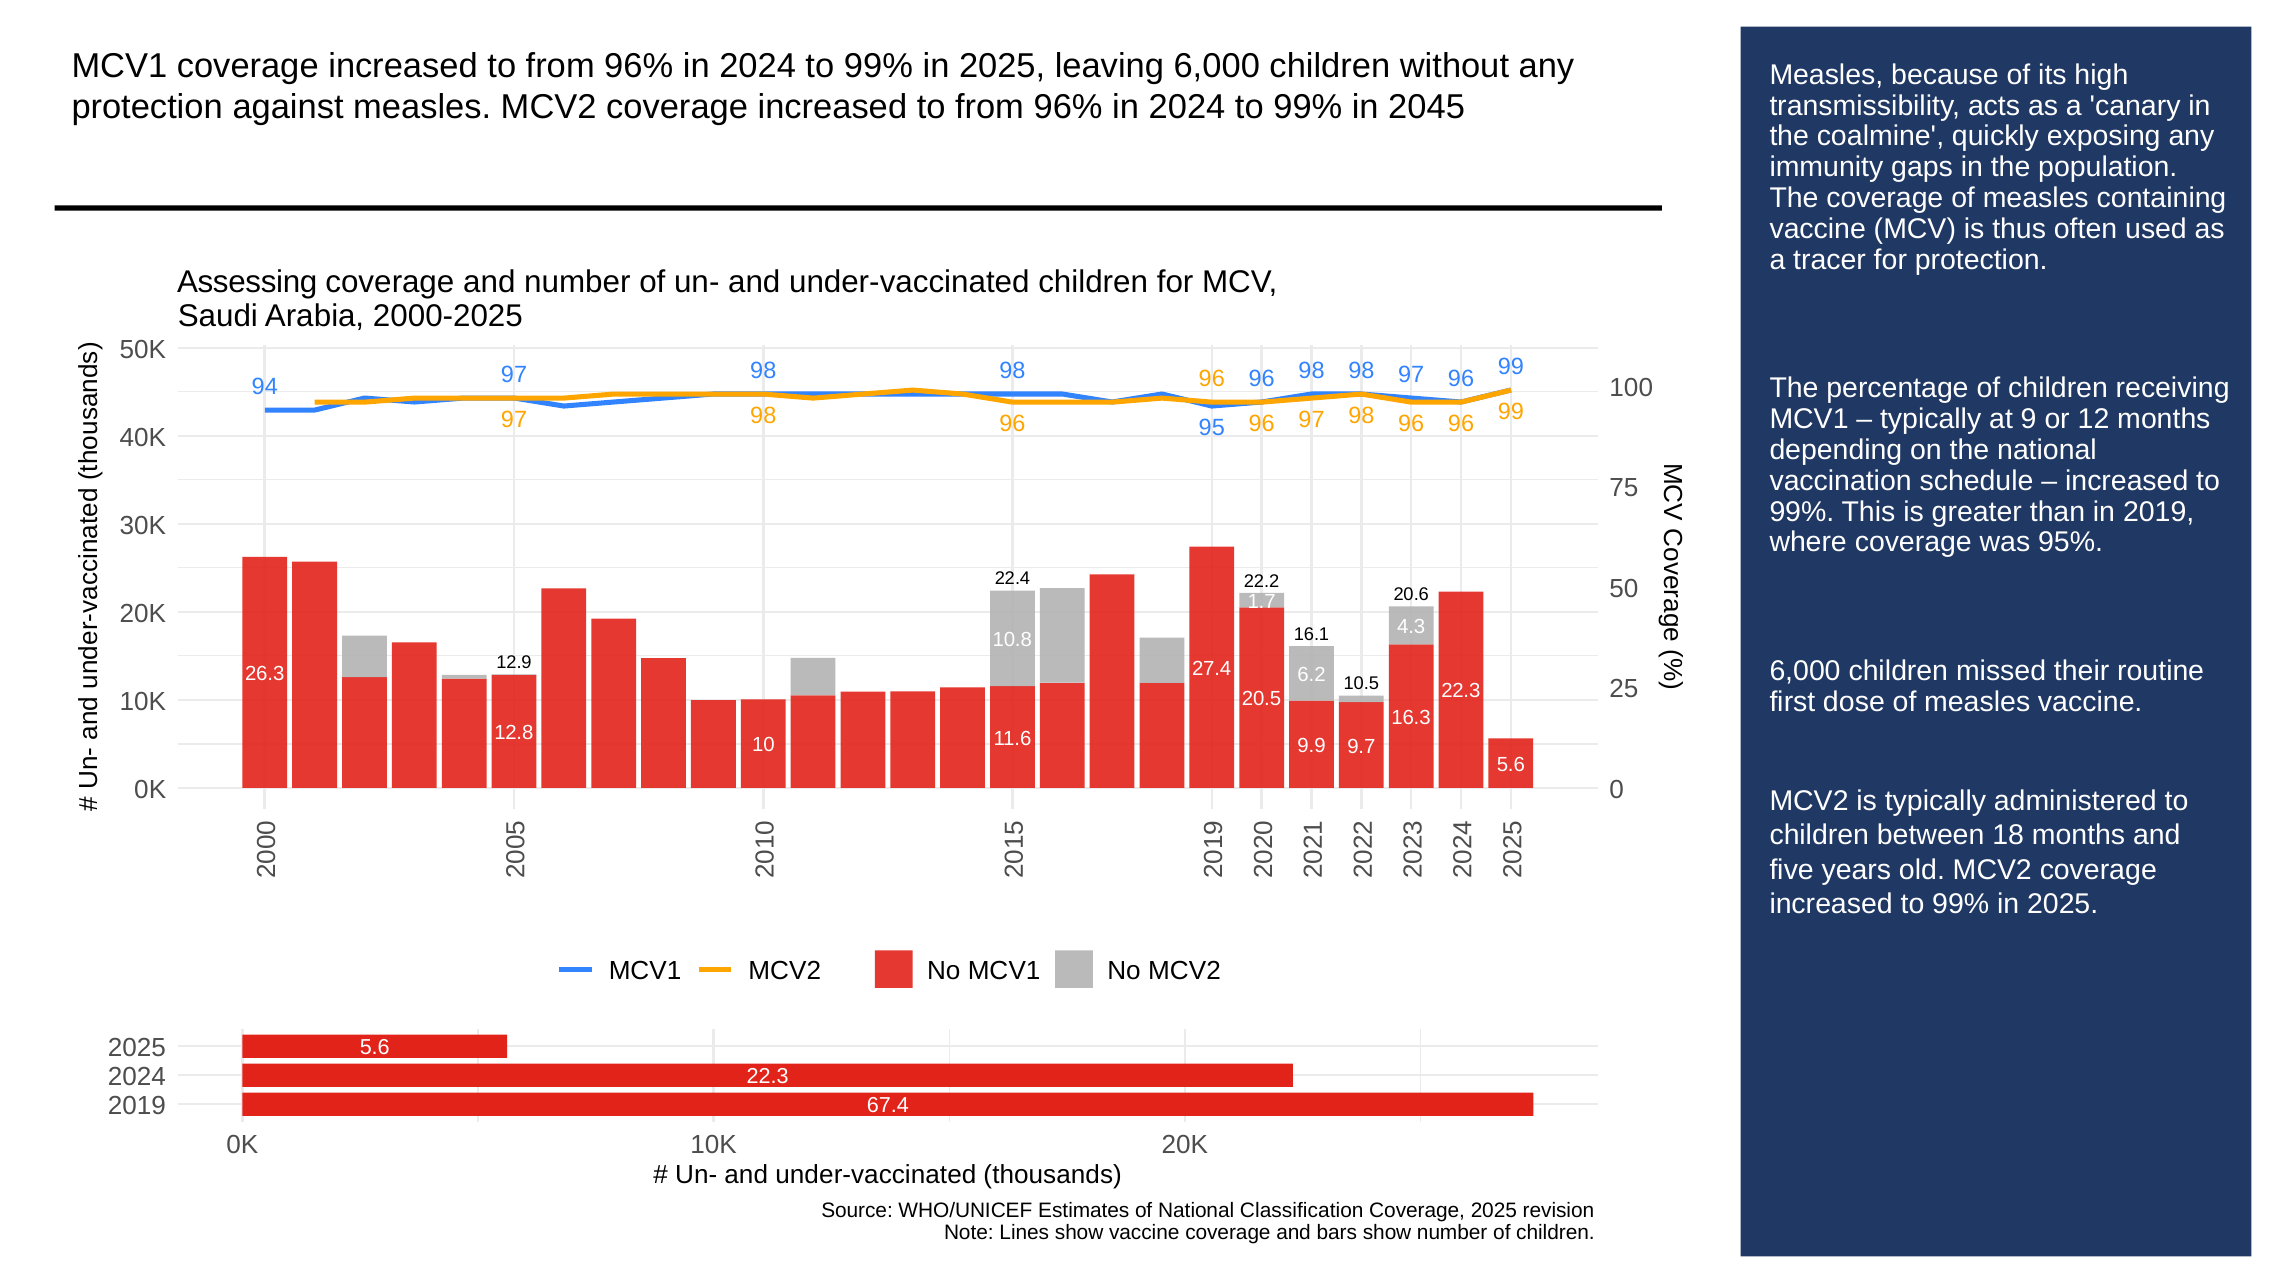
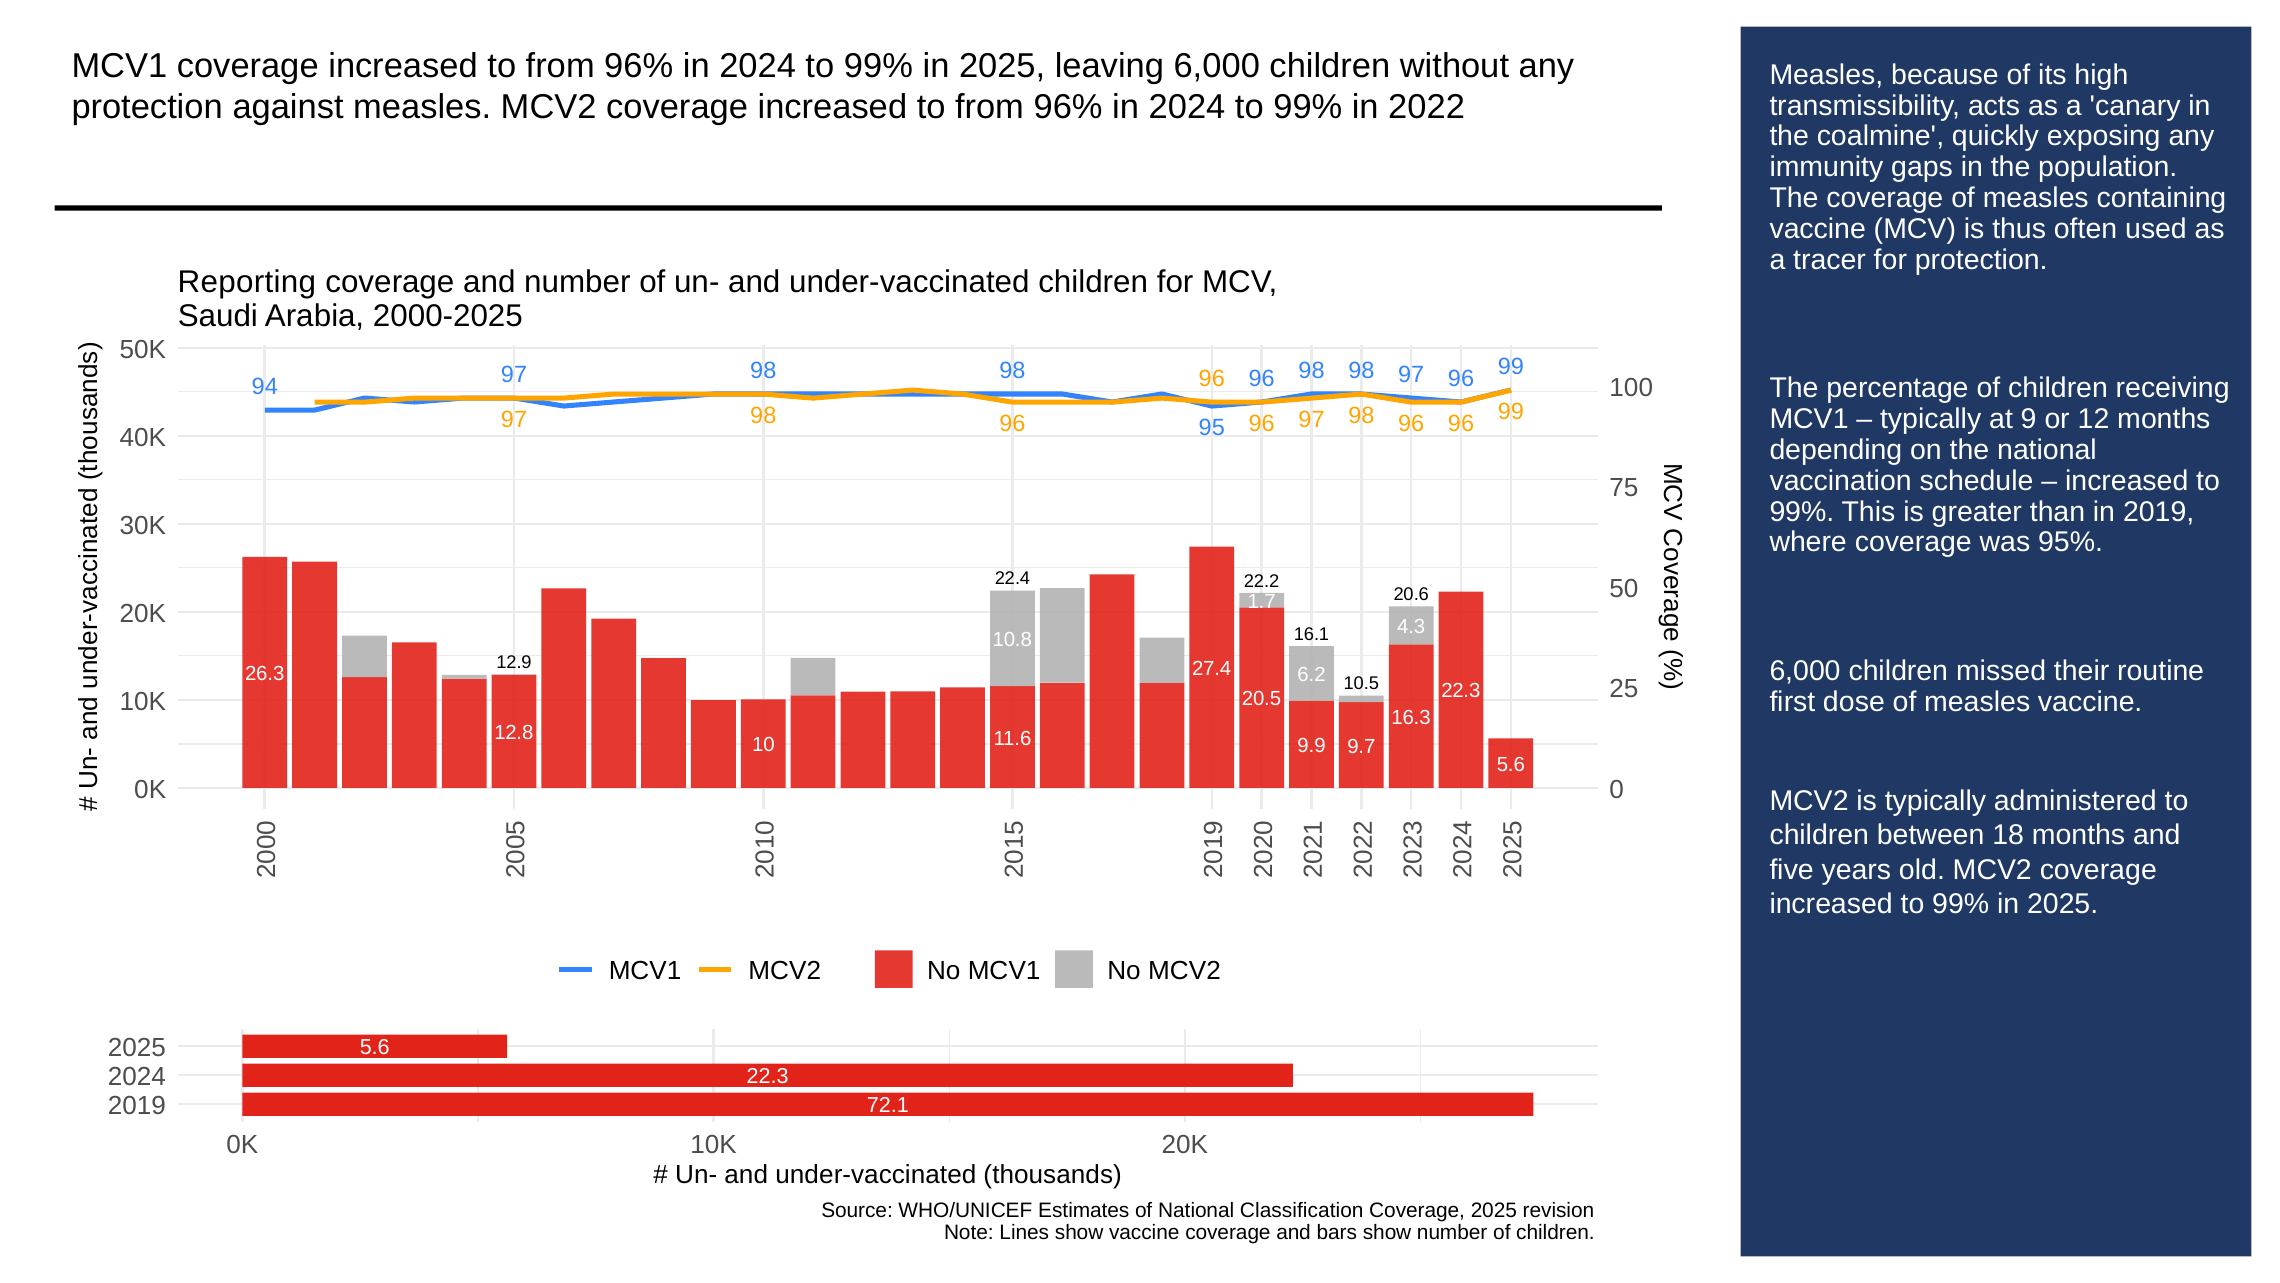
2045: 2045 -> 2022 (1427, 107)
Assessing: Assessing -> Reporting (247, 282)
67.4: 67.4 -> 72.1 (888, 1105)
